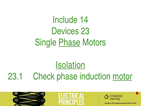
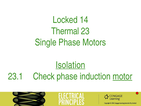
Include: Include -> Locked (65, 20)
Devices: Devices -> Thermal (65, 31)
Phase underline: present -> none (69, 42)
